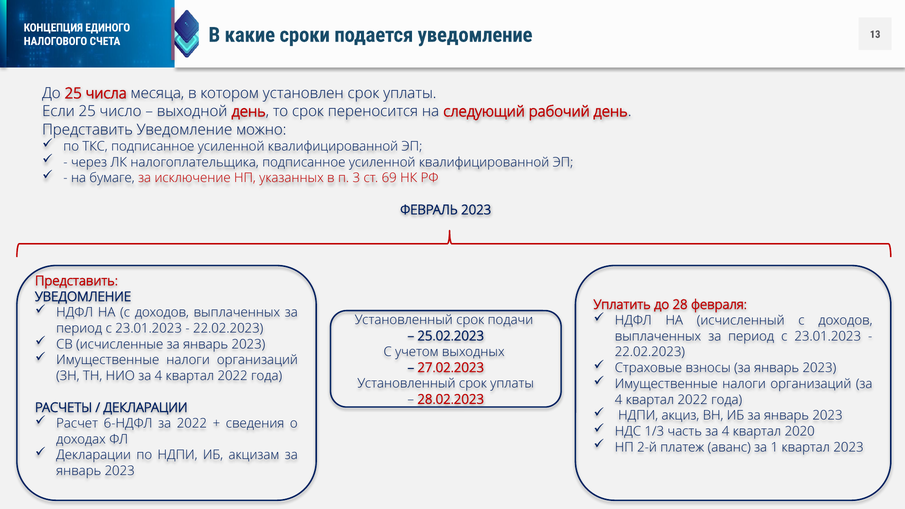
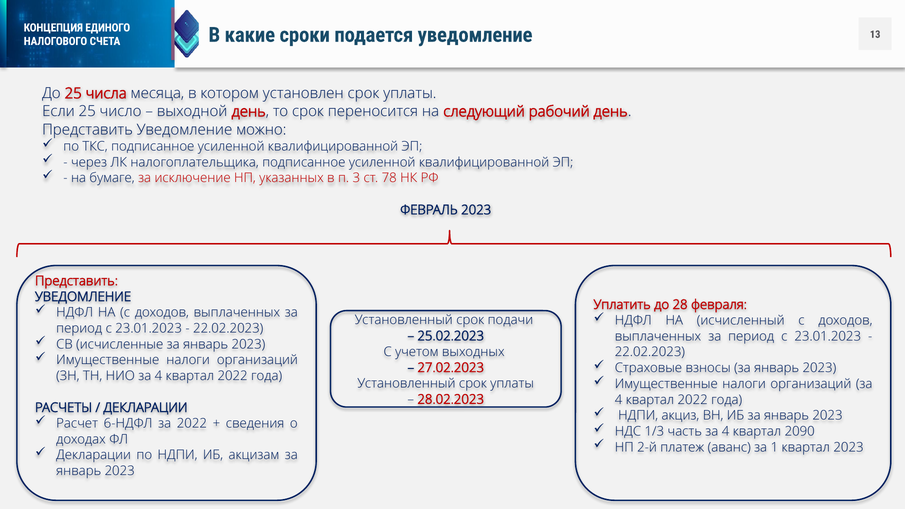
69: 69 -> 78 (389, 178)
2020: 2020 -> 2090 (800, 431)
